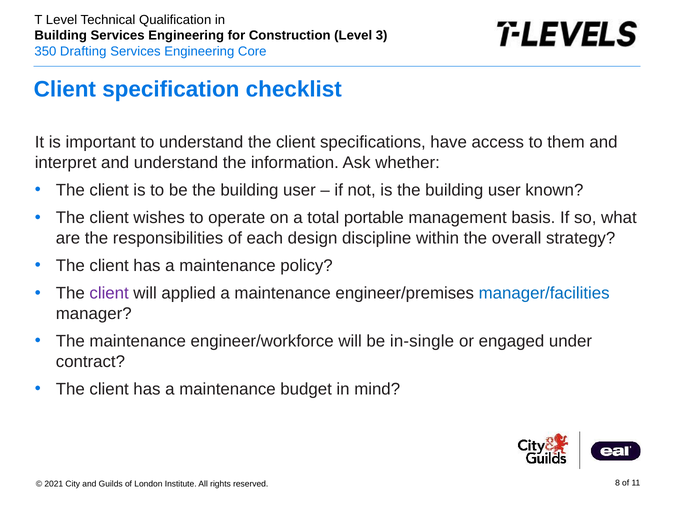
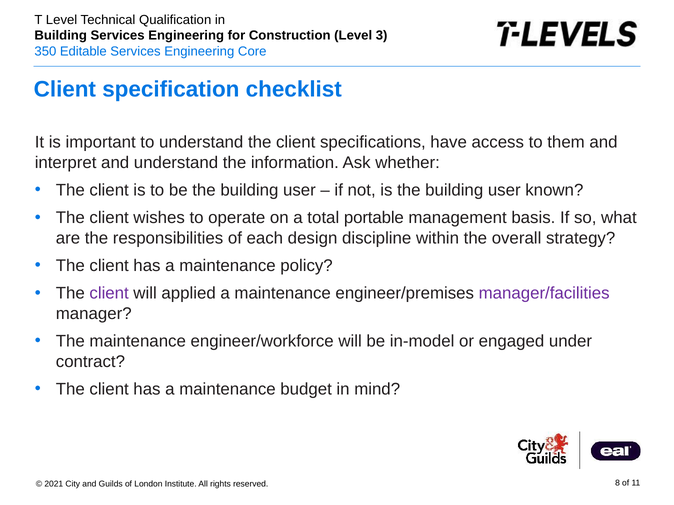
Drafting: Drafting -> Editable (83, 51)
manager/facilities colour: blue -> purple (544, 294)
in-single: in-single -> in-model (422, 342)
